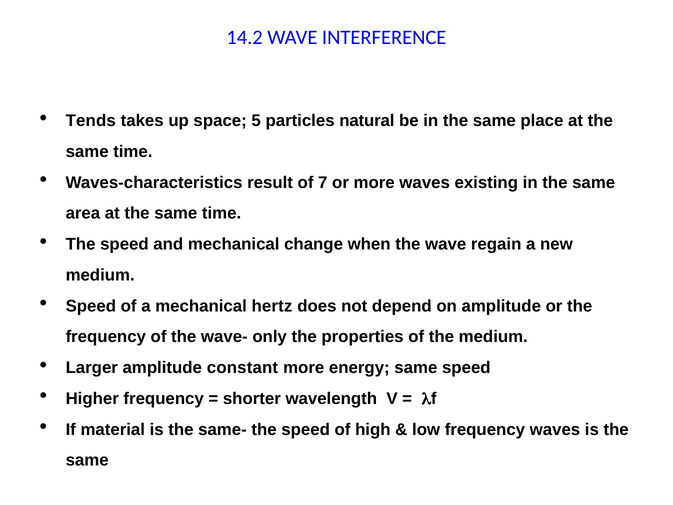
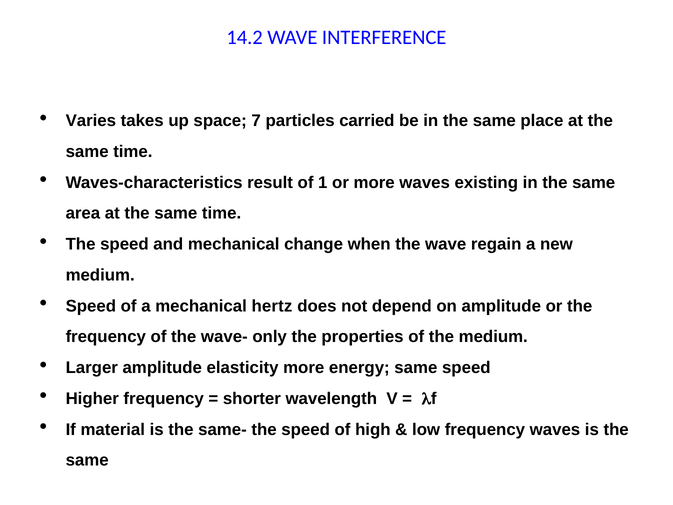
Tends: Tends -> Varies (91, 121)
5: 5 -> 7 (256, 121)
natural: natural -> carried (367, 121)
7: 7 -> 1 (323, 182)
constant: constant -> elasticity (243, 368)
